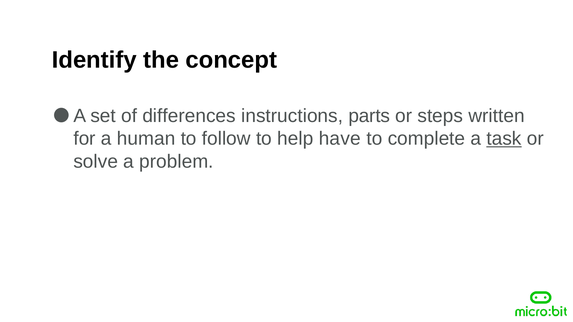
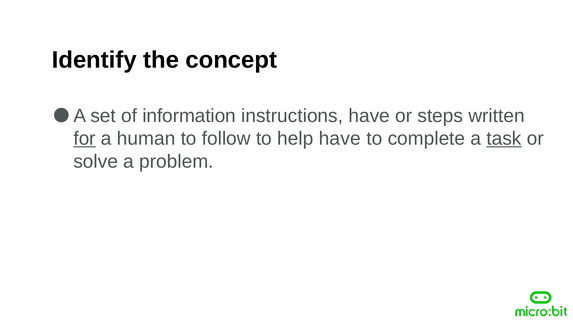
differences: differences -> information (189, 116)
instructions parts: parts -> have (369, 116)
for underline: none -> present (85, 139)
